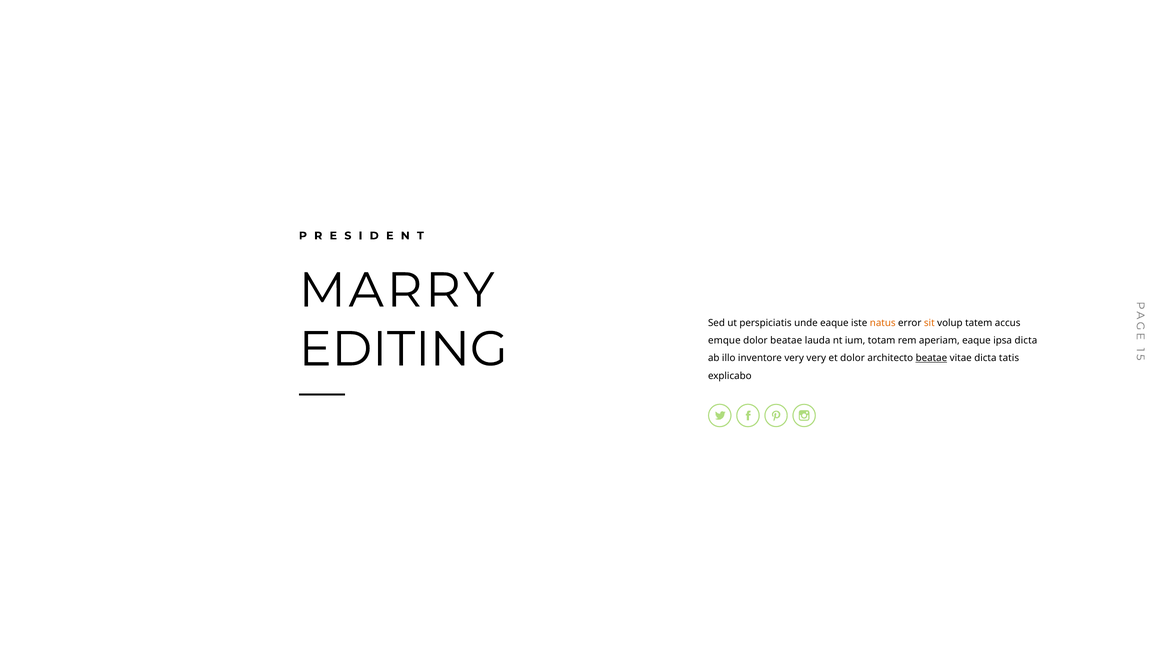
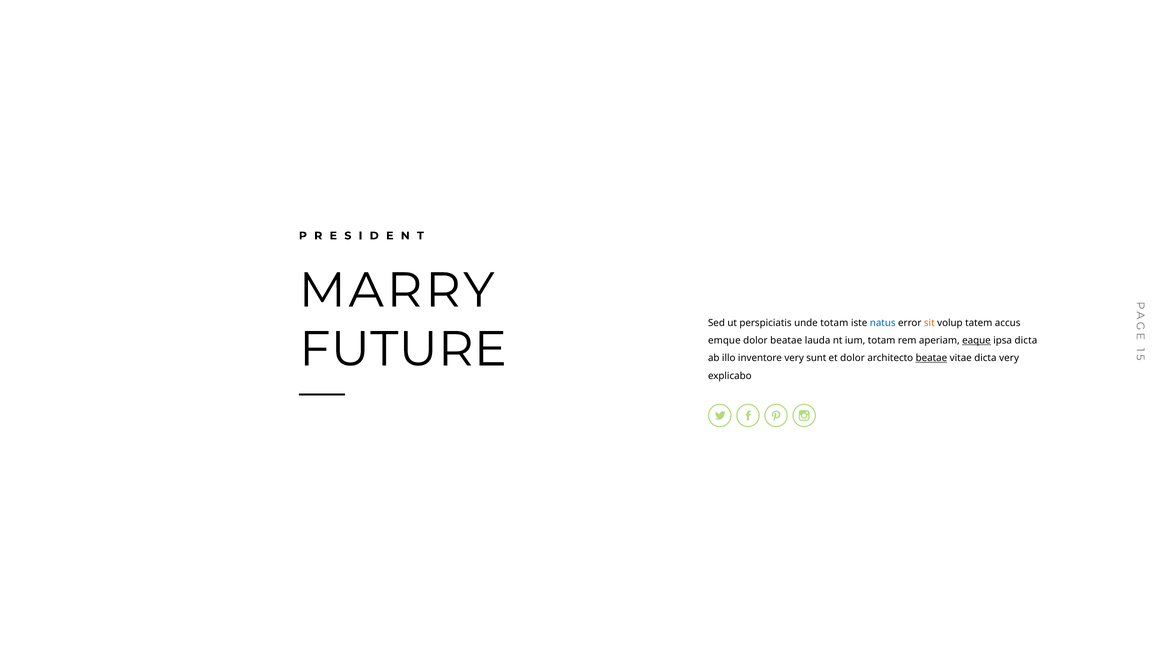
unde eaque: eaque -> totam (834, 323)
natus colour: orange -> blue (883, 323)
eaque underline: none -> present (976, 340)
EDITING: EDITING -> FUTURE (403, 349)
very very: very -> sunt (816, 358)
dicta tatis: tatis -> very (1009, 358)
